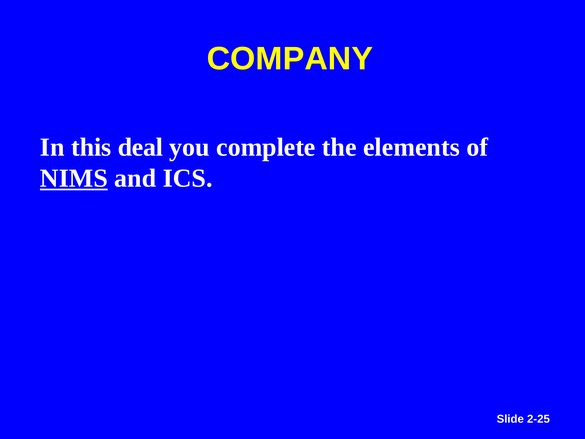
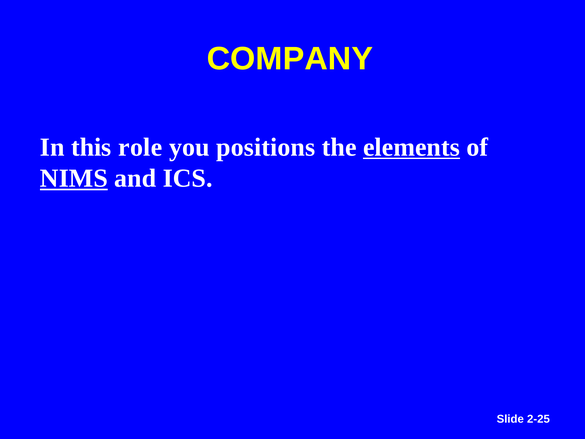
deal: deal -> role (140, 147)
complete: complete -> positions (266, 147)
elements underline: none -> present (411, 147)
